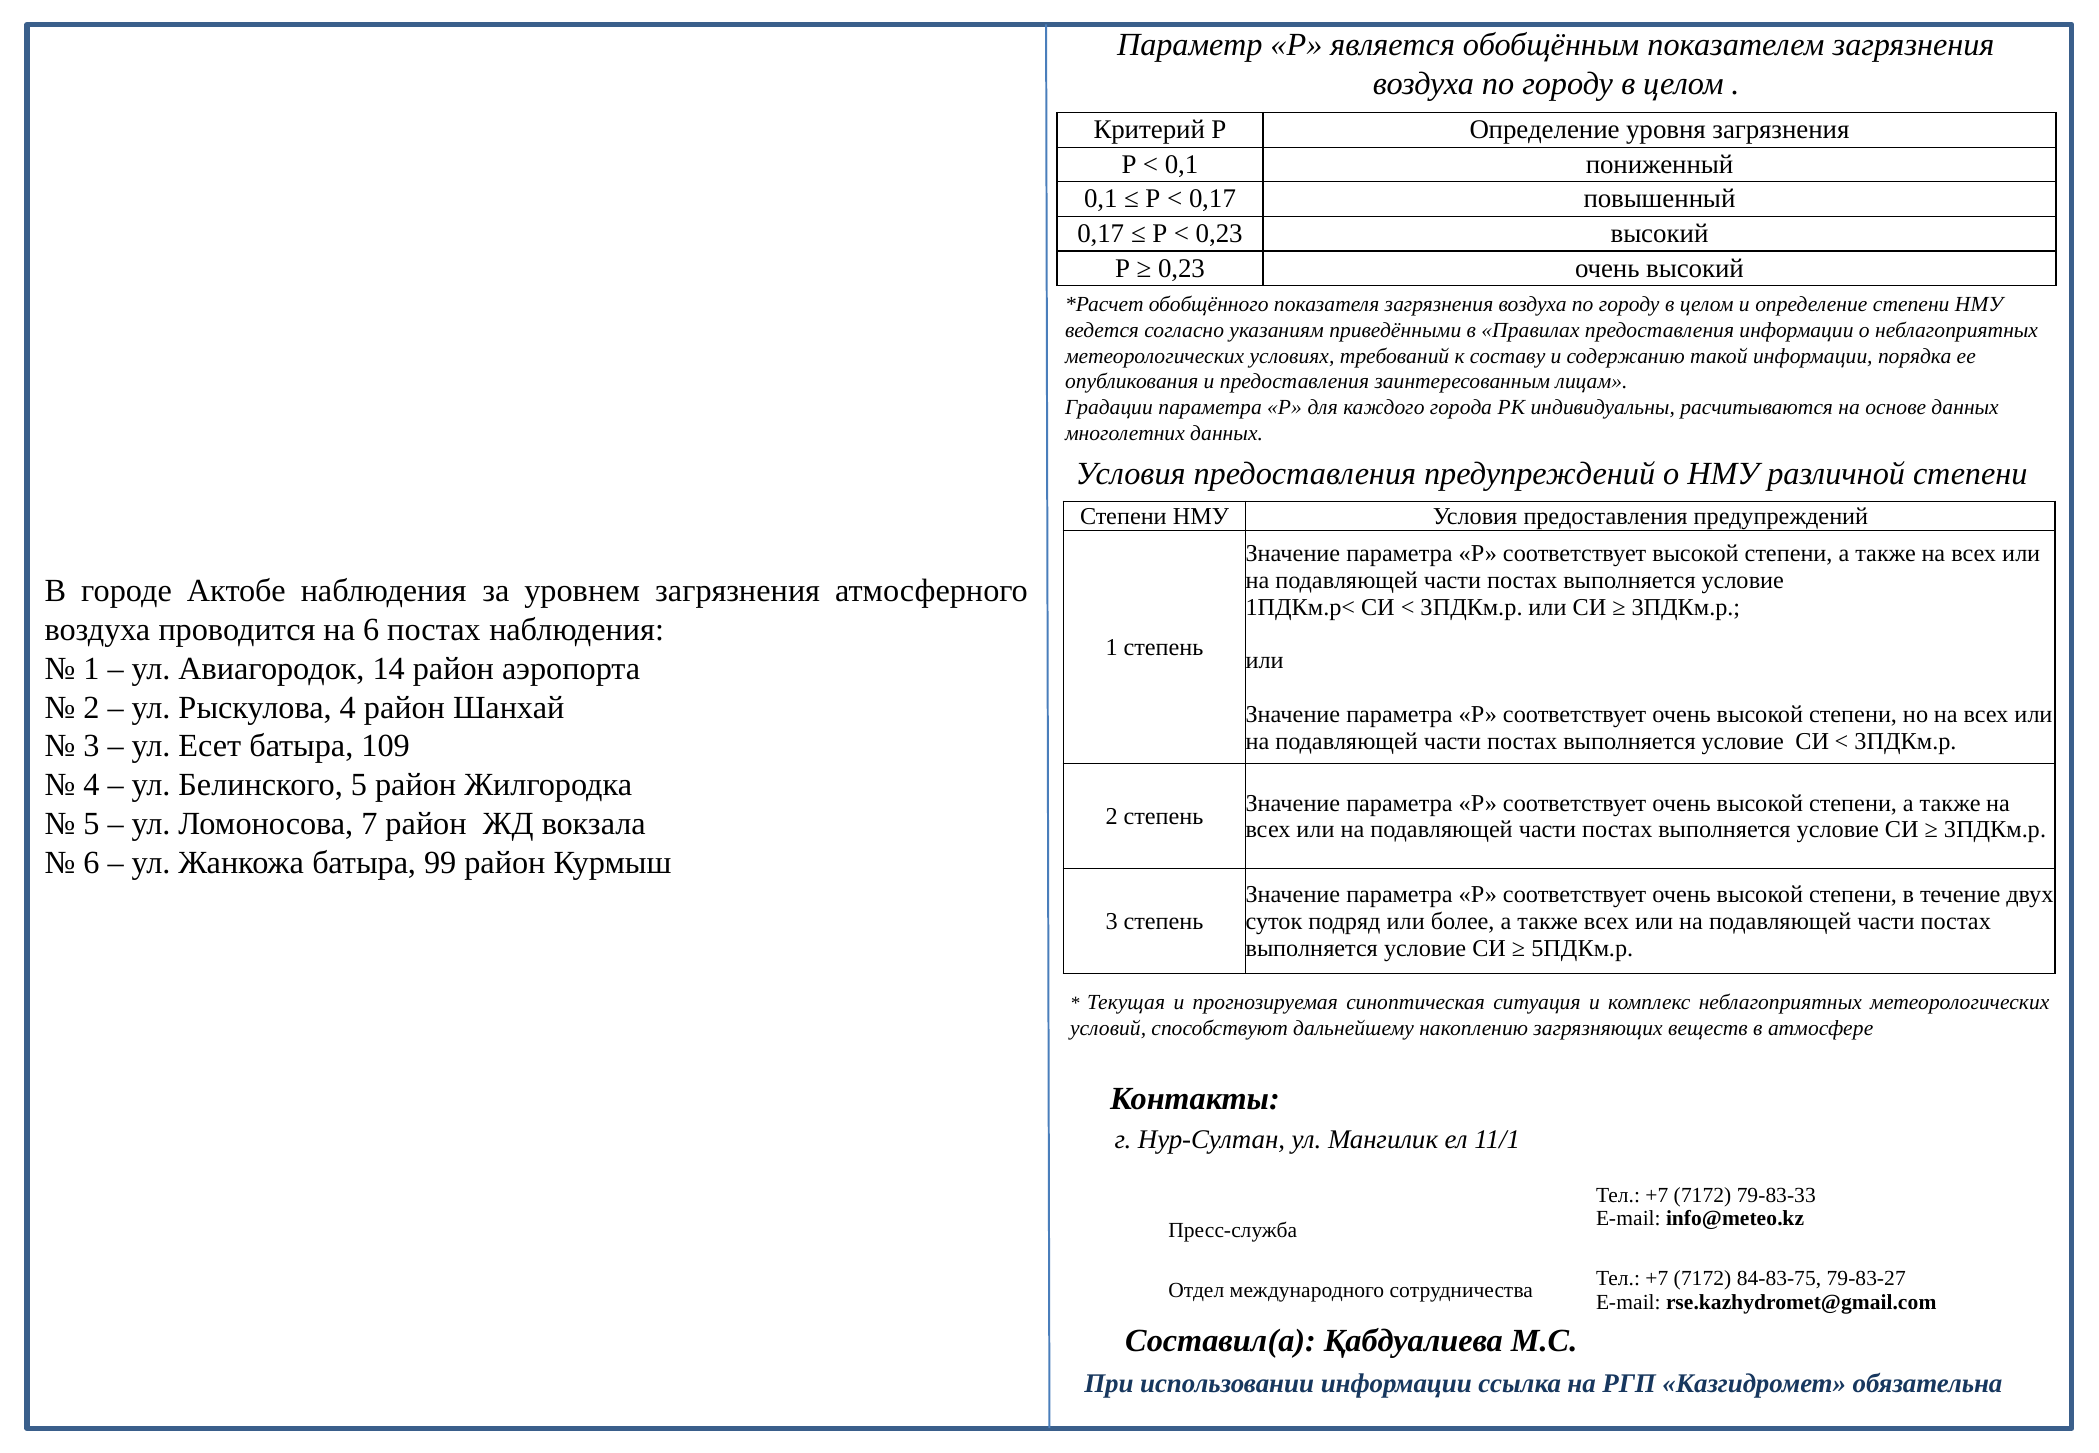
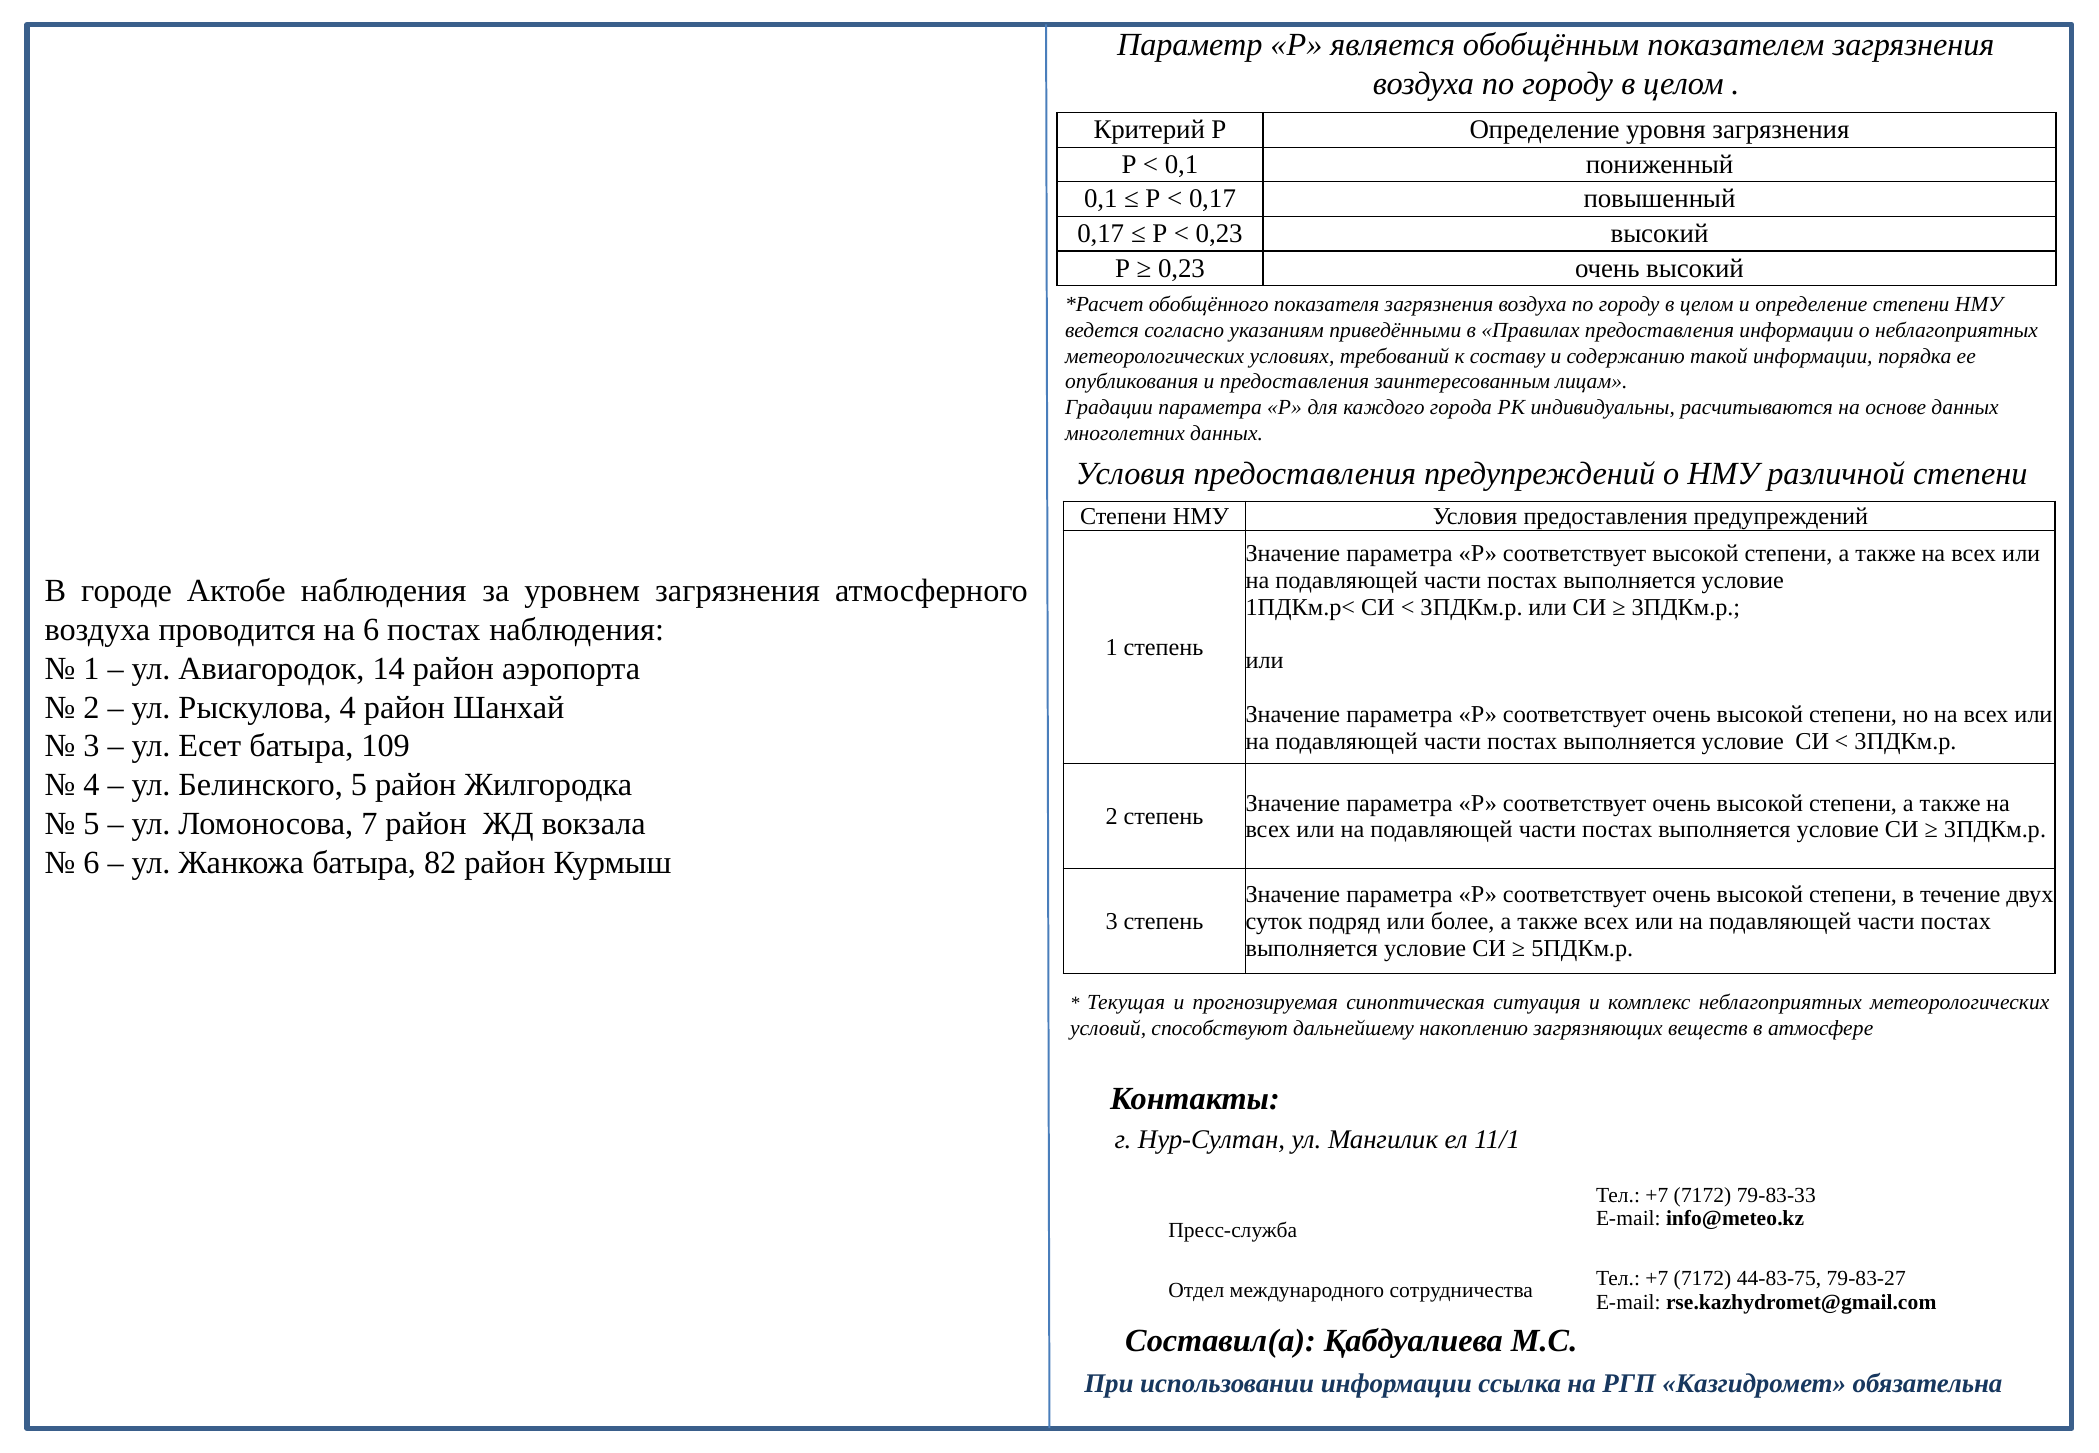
99: 99 -> 82 (440, 862)
84-83-75: 84-83-75 -> 44-83-75 (1779, 1279)
